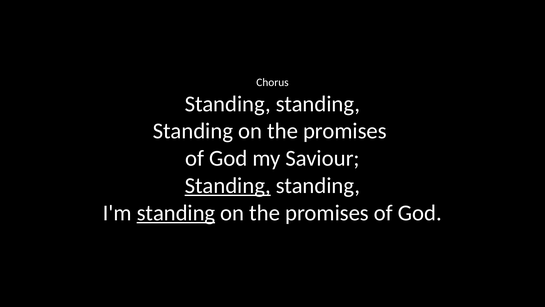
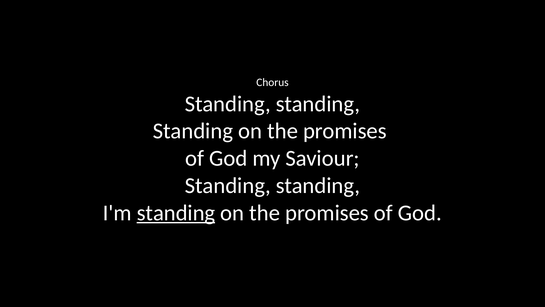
Standing underline: present -> none (228, 185)
